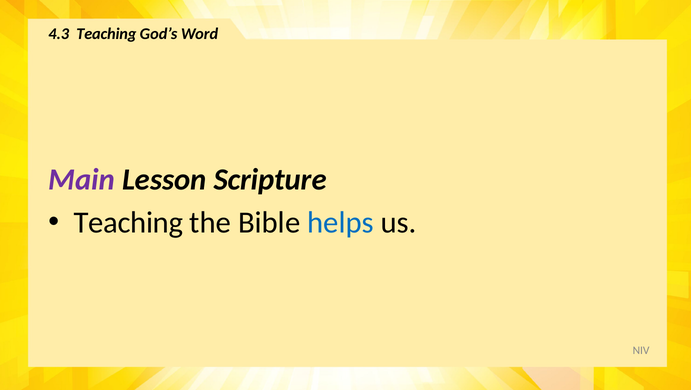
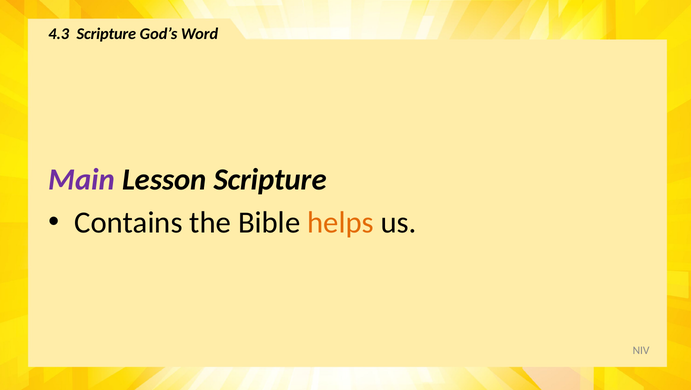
4.3 Teaching: Teaching -> Scripture (106, 34)
Teaching: Teaching -> Contains (128, 222)
helps colour: blue -> orange (340, 222)
